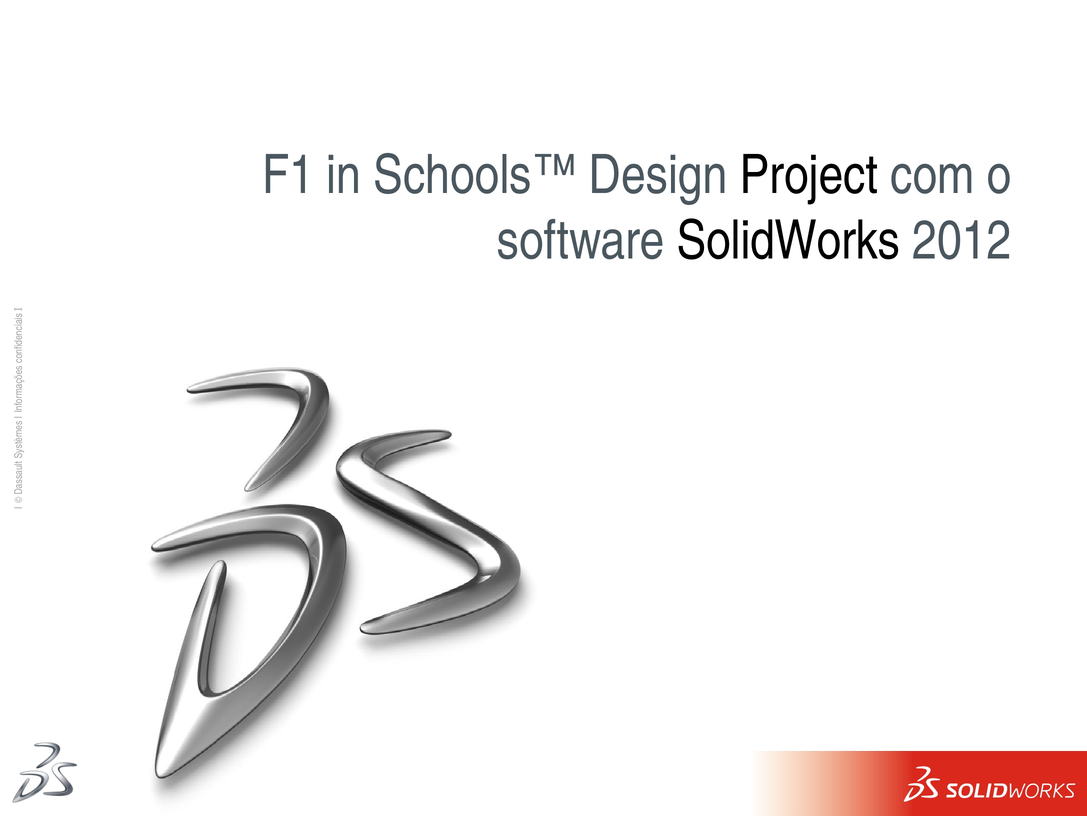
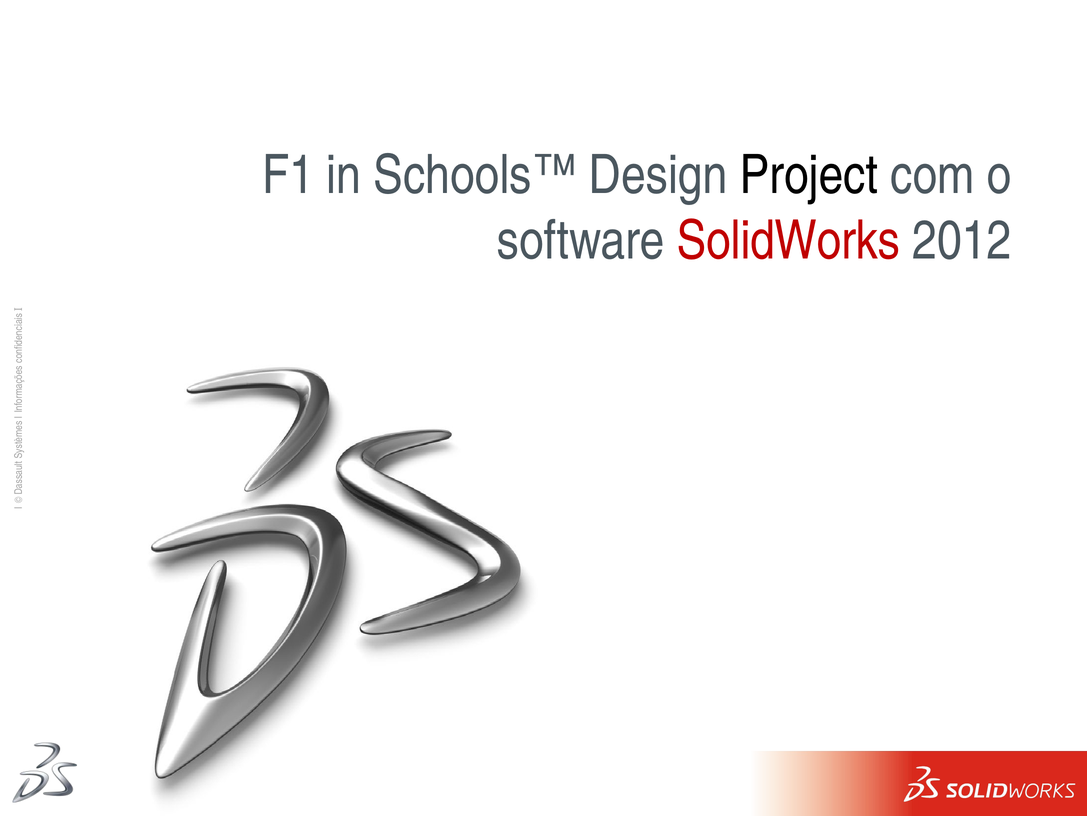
SolidWorks colour: black -> red (788, 240)
